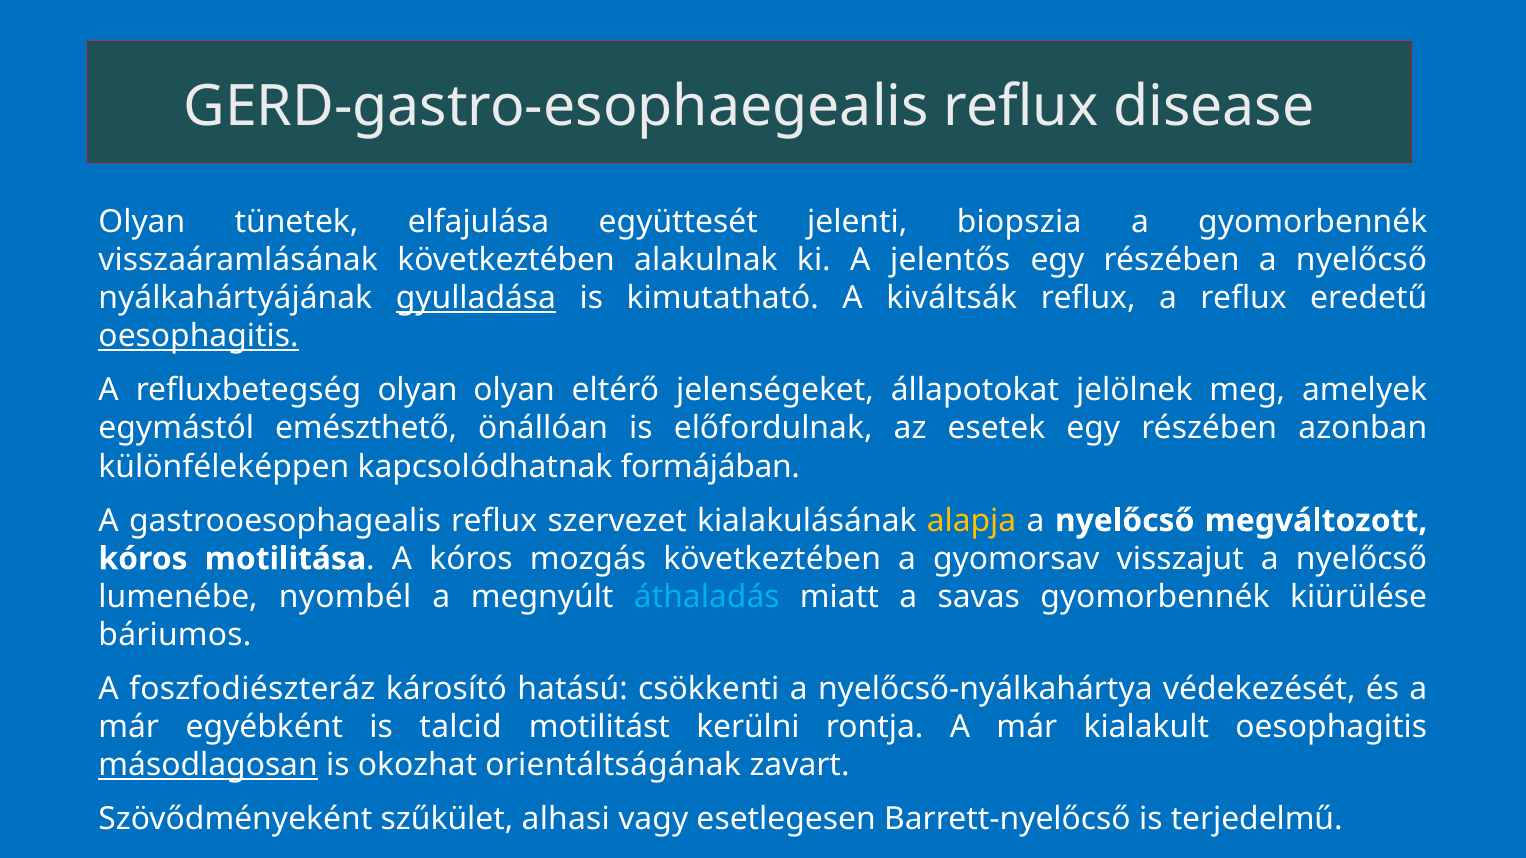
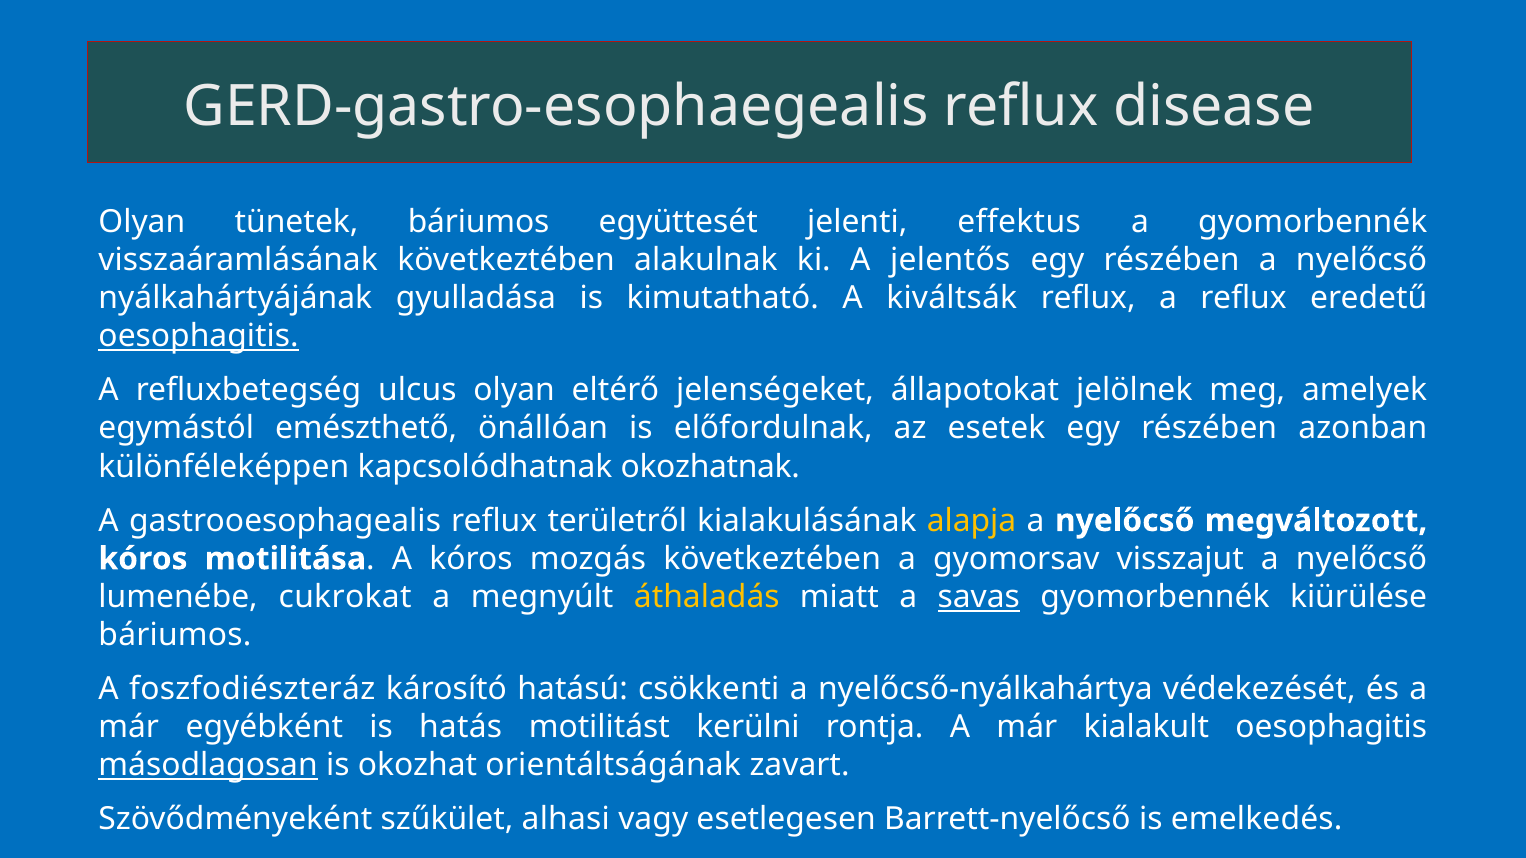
tünetek elfajulása: elfajulása -> báriumos (479, 222)
biopszia: biopszia -> effektus (1019, 222)
gyulladása underline: present -> none (476, 298)
refluxbetegség olyan: olyan -> ulcus (417, 390)
formájában: formájában -> okozhatnak (710, 467)
szervezet: szervezet -> területről (617, 521)
nyombél: nyombél -> cukrokat (345, 597)
áthaladás colour: light blue -> yellow (707, 597)
savas underline: none -> present (979, 597)
talcid: talcid -> hatás (461, 728)
terjedelmű: terjedelmű -> emelkedés (1257, 820)
